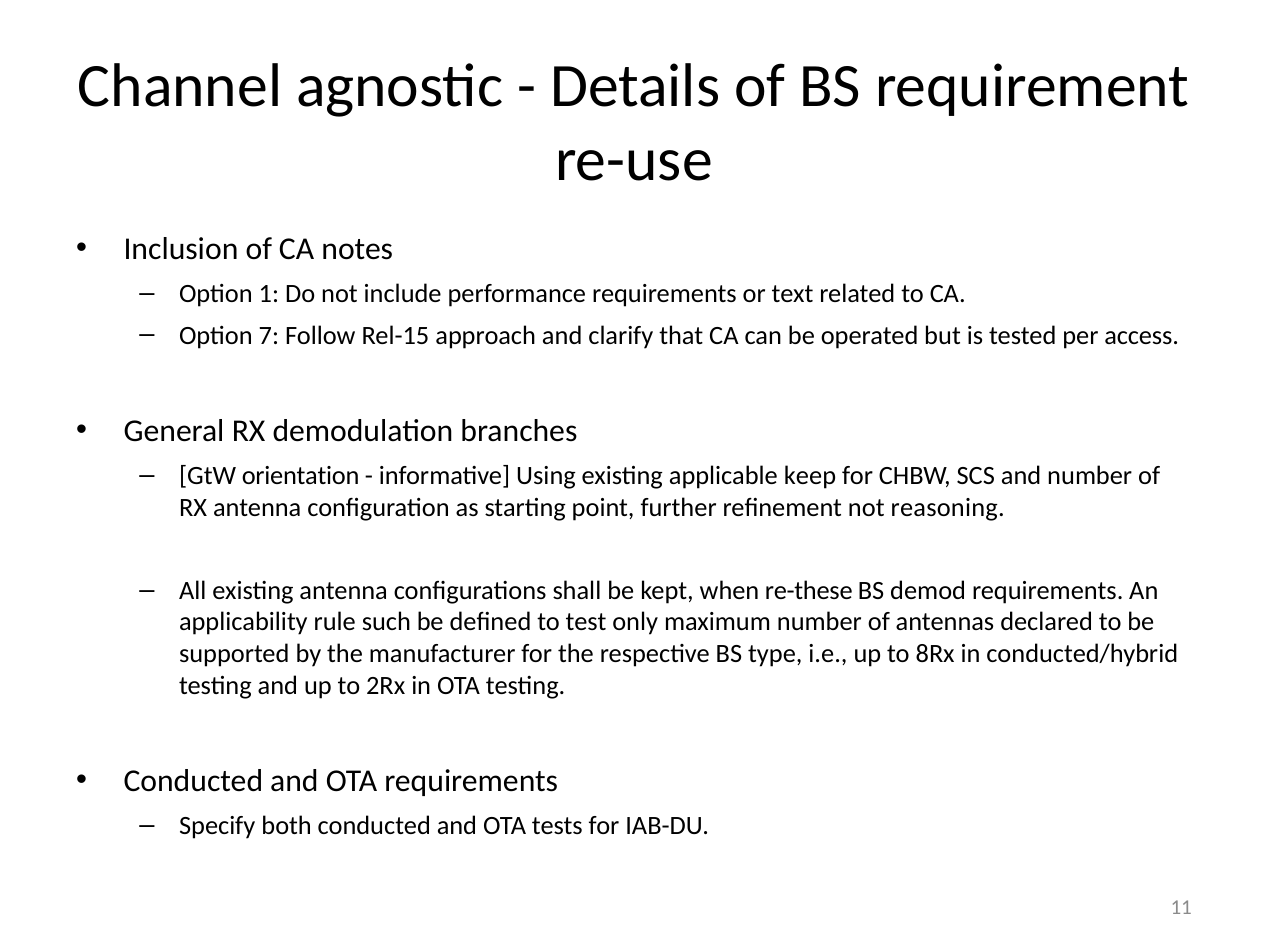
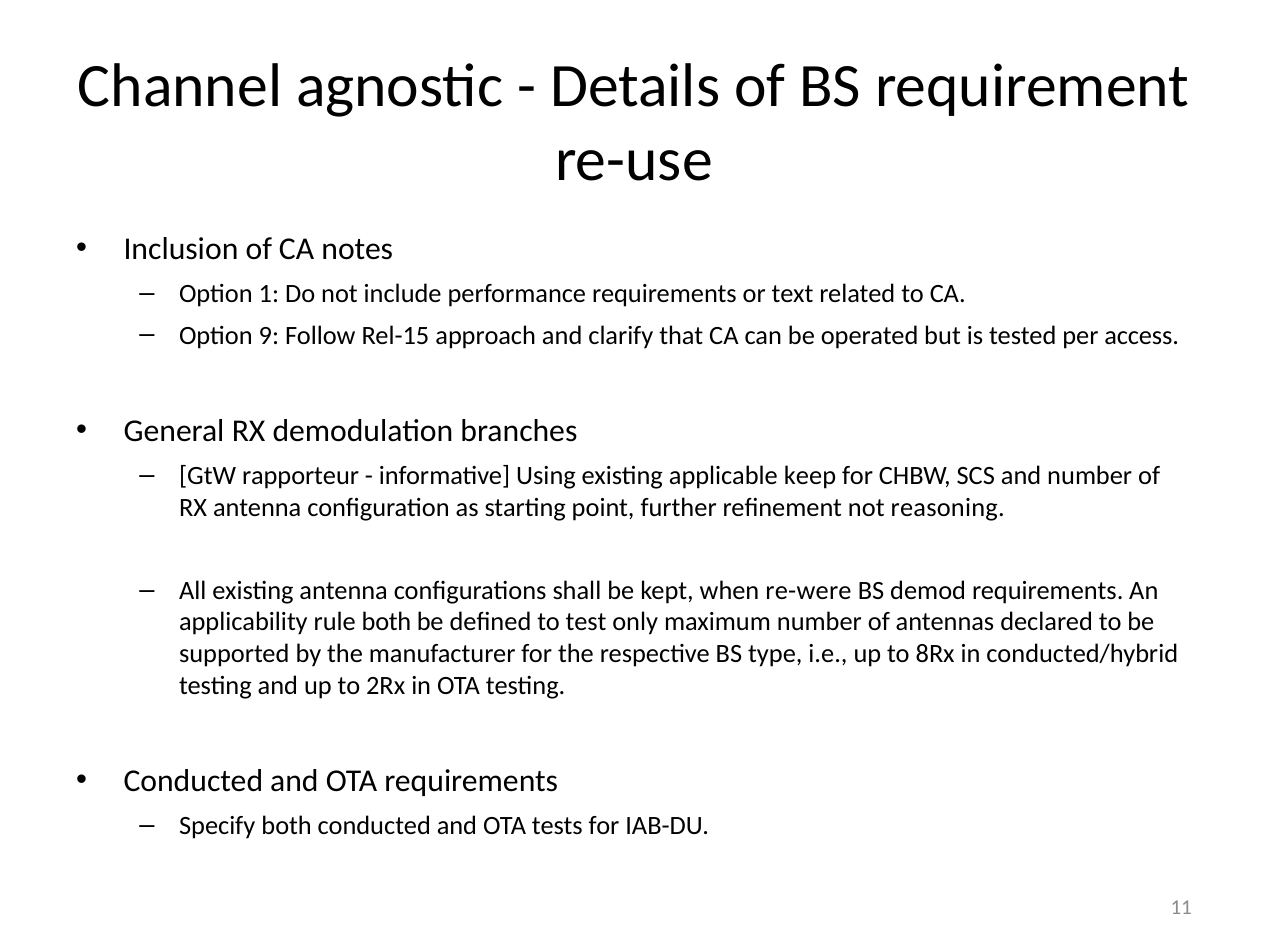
7: 7 -> 9 (269, 335)
orientation: orientation -> rapporteur (301, 476)
re-these: re-these -> re-were (808, 591)
rule such: such -> both (387, 622)
